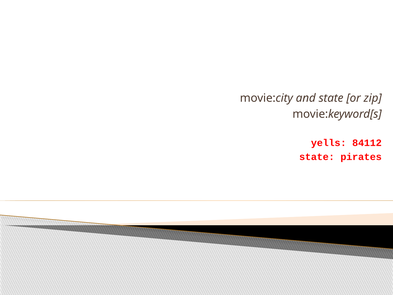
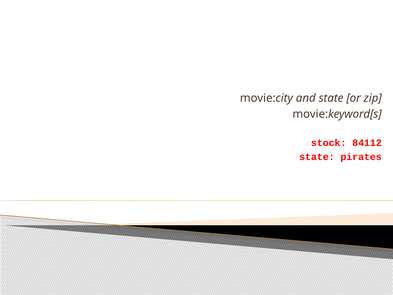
yells: yells -> stock (329, 143)
